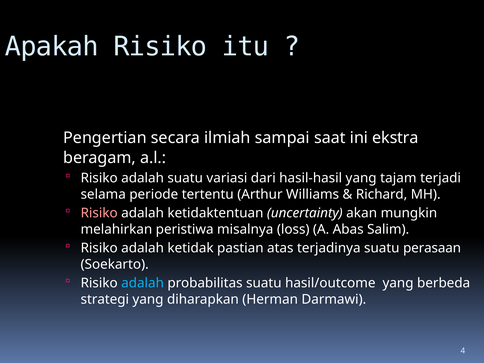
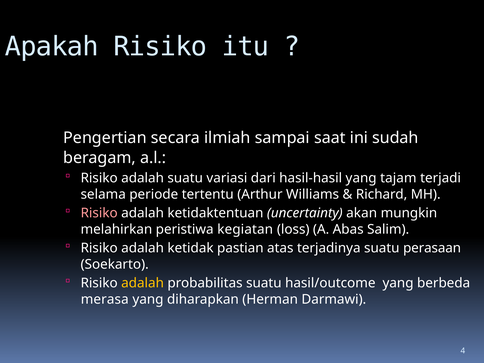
ekstra: ekstra -> sudah (395, 138)
misalnya: misalnya -> kegiatan (245, 229)
adalah colour: light blue -> yellow (143, 283)
strategi: strategi -> merasa (105, 299)
